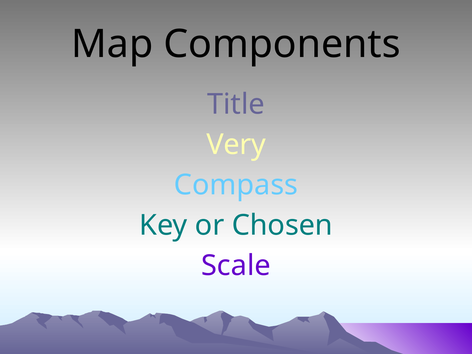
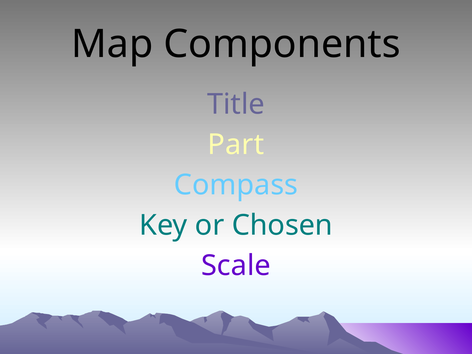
Very: Very -> Part (236, 145)
